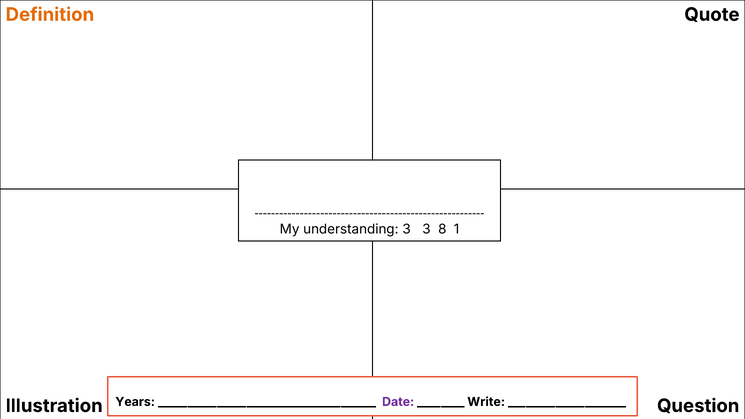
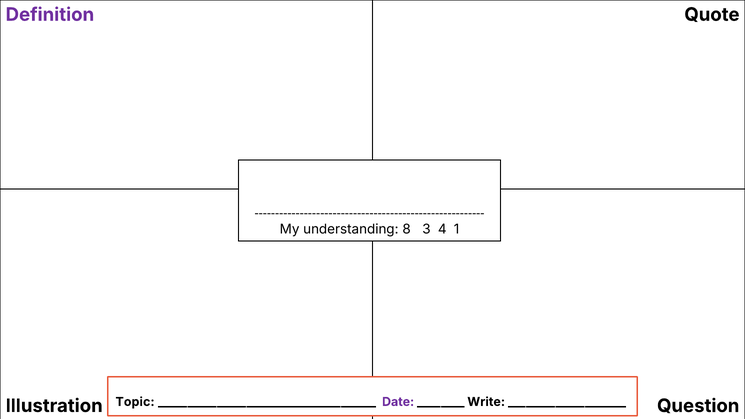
Definition colour: orange -> purple (50, 15)
understanding 3: 3 -> 8 (407, 229)
8: 8 -> 4 (442, 229)
Years: Years -> Topic (135, 402)
